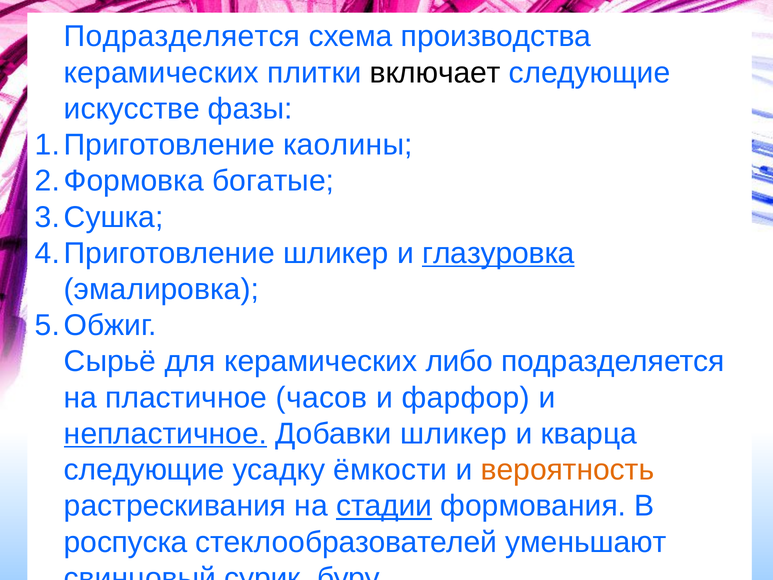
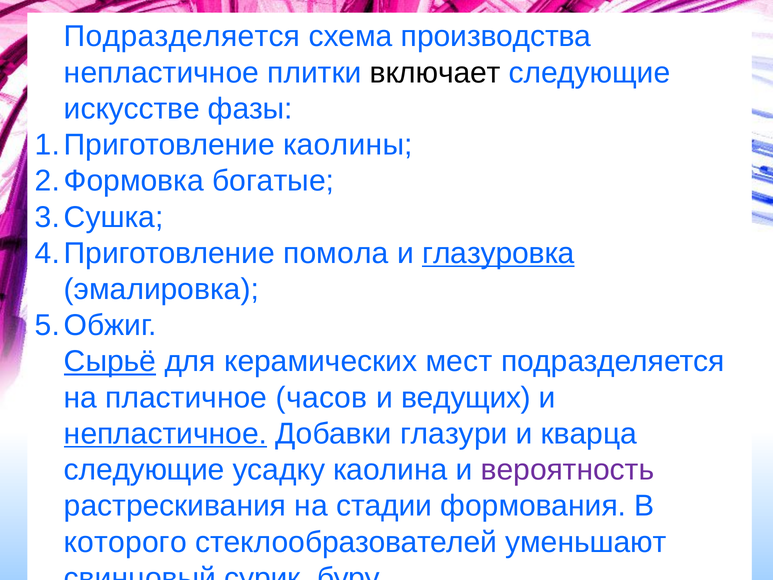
керамических: керамических -> непластичное (161, 73)
шликер: шликер -> помола (336, 253)
Сырьё underline: none -> present (110, 361)
либо: либо -> мест (459, 361)
фарфор: фарфор -> ведущих (466, 397)
Добавки шликер: шликер -> глазури (454, 434)
ёмкости: ёмкости -> каолина (390, 470)
вероятность colour: orange -> purple (568, 470)
стадии underline: present -> none (384, 506)
роспуска: роспуска -> которого (125, 542)
